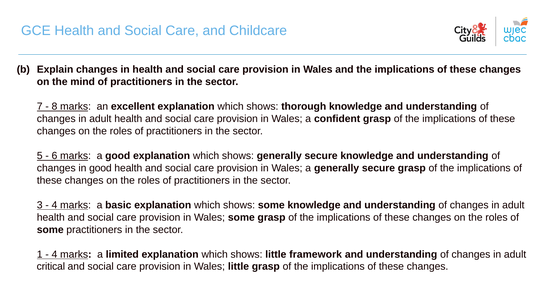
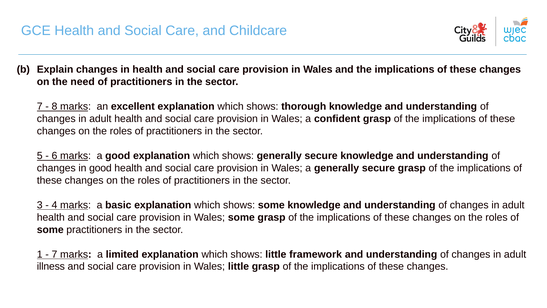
mind: mind -> need (83, 82)
4: 4 -> 7 (54, 254)
critical: critical -> illness (51, 266)
